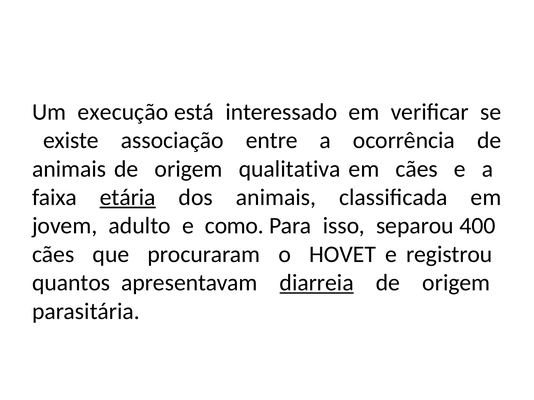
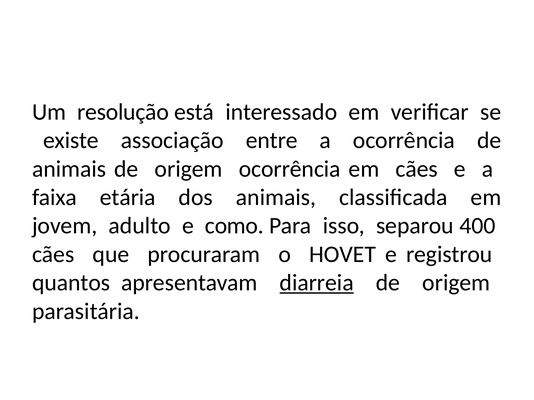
execução: execução -> resolução (123, 112)
origem qualitativa: qualitativa -> ocorrência (290, 169)
etária underline: present -> none (128, 198)
